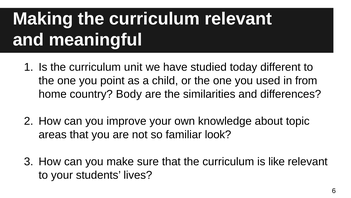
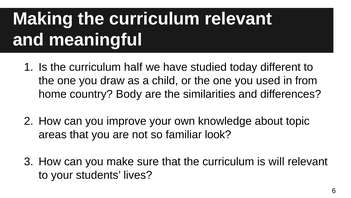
unit: unit -> half (133, 67)
point: point -> draw (112, 81)
like: like -> will (276, 161)
